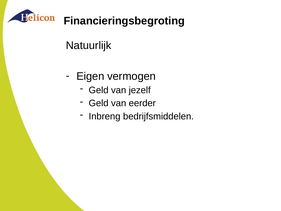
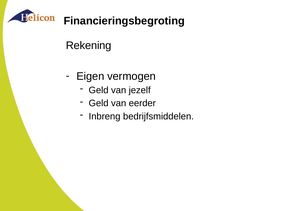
Natuurlijk: Natuurlijk -> Rekening (89, 46)
